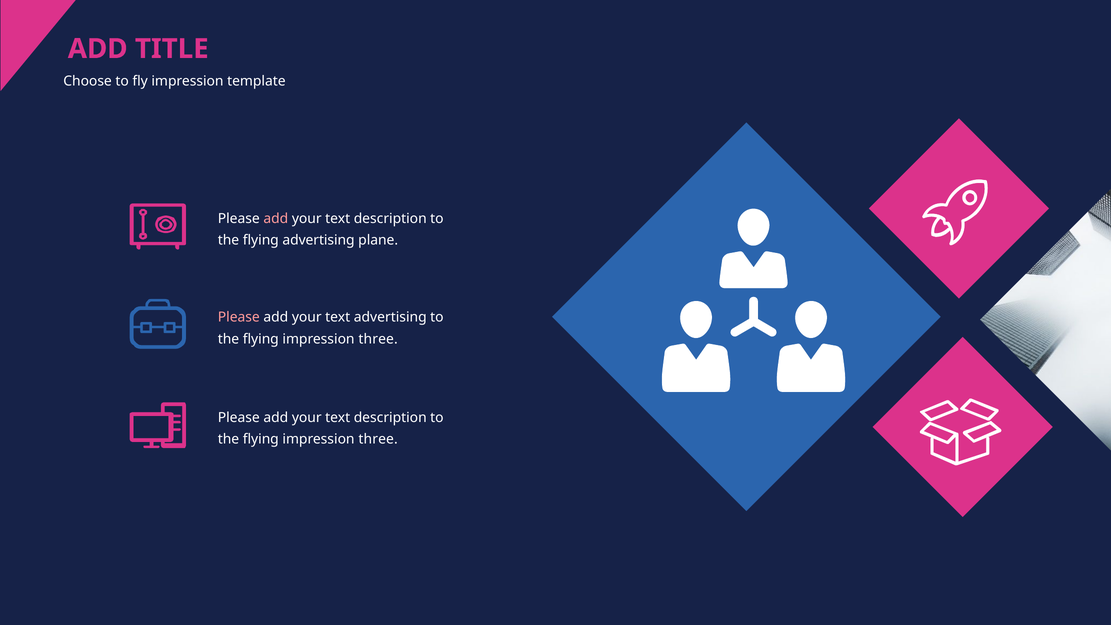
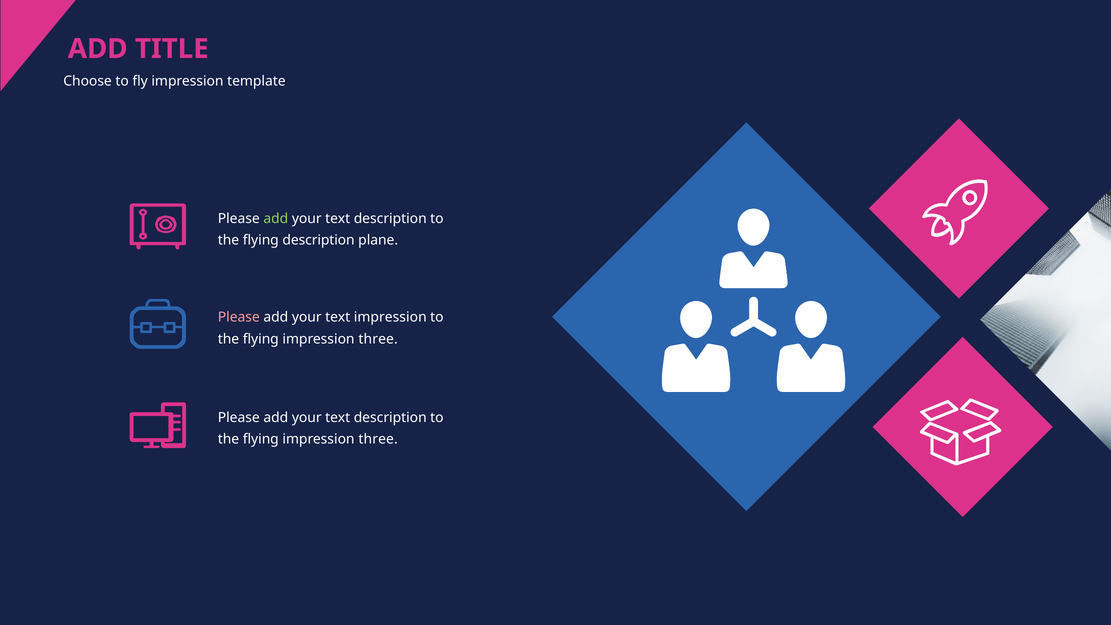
add colour: pink -> light green (276, 219)
flying advertising: advertising -> description (319, 240)
text advertising: advertising -> impression (390, 317)
